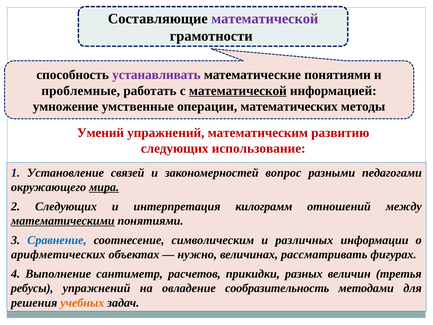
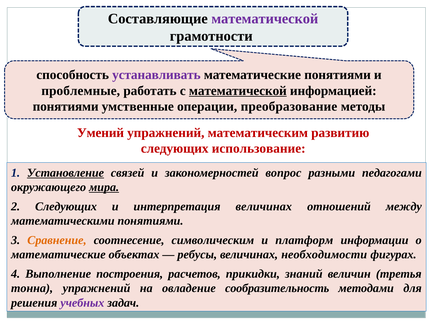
умножение: умножение -> понятиями (66, 106)
математических: математических -> преобразование (289, 106)
Установление underline: none -> present (66, 173)
интерпретация килограмм: килограмм -> величинах (264, 206)
математическими underline: present -> none (63, 221)
Сравнение colour: blue -> orange (57, 240)
различных: различных -> платформ (304, 240)
арифметических: арифметических -> математические (58, 254)
нужно: нужно -> ребусы (197, 254)
рассматривать: рассматривать -> необходимости (324, 254)
сантиметр: сантиметр -> построения (130, 274)
разных: разных -> знаний (304, 274)
ребусы: ребусы -> тонна (32, 288)
учебных colour: orange -> purple (82, 303)
